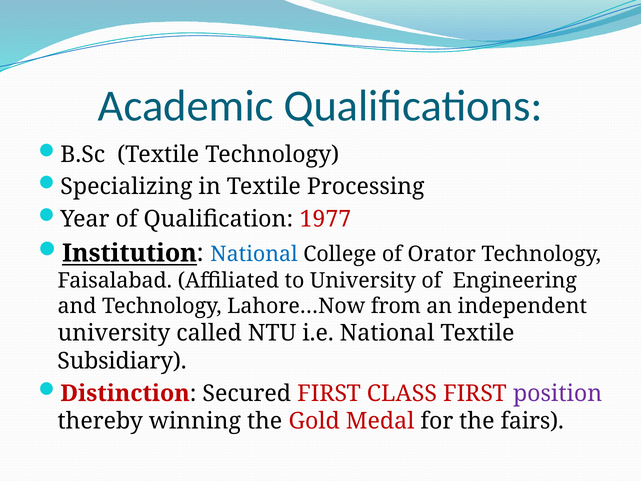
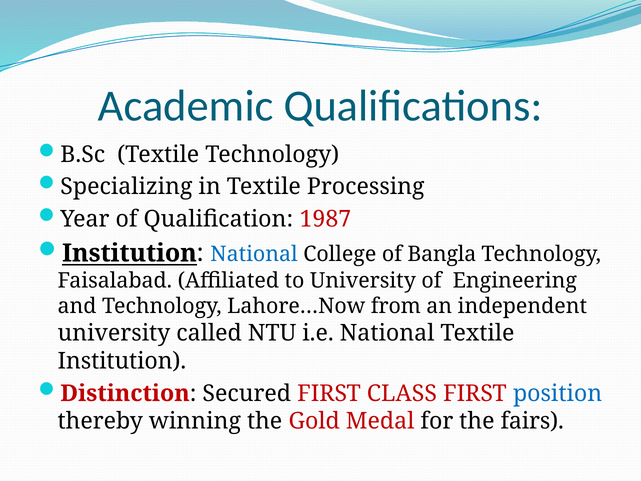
1977: 1977 -> 1987 (325, 219)
Orator: Orator -> Bangla (442, 254)
Subsidiary: Subsidiary -> Institution (122, 361)
position colour: purple -> blue (558, 393)
